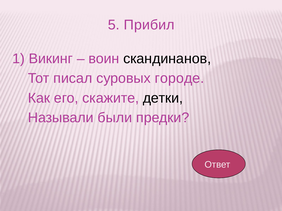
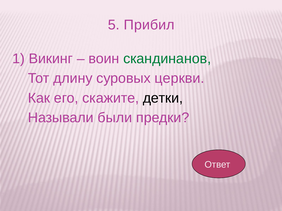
скандинанов colour: black -> green (167, 59)
писал: писал -> длину (73, 79)
городе: городе -> церкви (180, 79)
